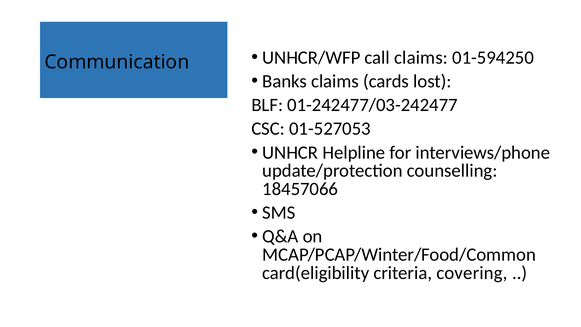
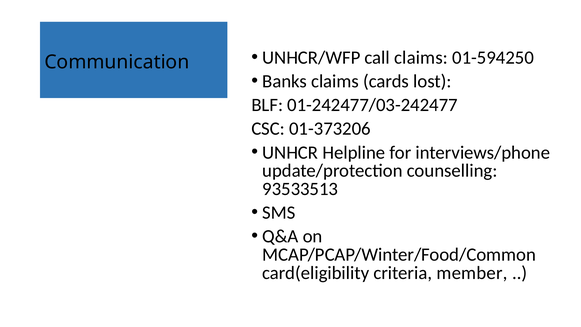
01-527053: 01-527053 -> 01-373206 (330, 129)
18457066: 18457066 -> 93533513 (300, 189)
covering: covering -> member (472, 273)
